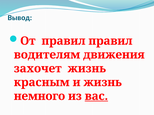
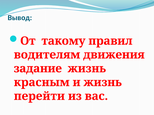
От правил: правил -> такому (64, 41)
захочет: захочет -> задание (38, 69)
немного: немного -> перейти (39, 97)
вас underline: present -> none (96, 97)
